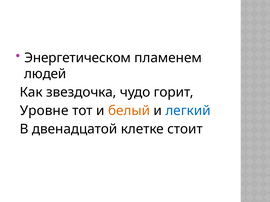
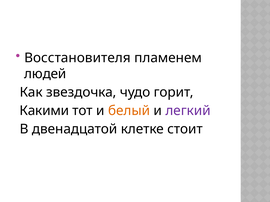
Энергетическом: Энергетическом -> Восстановителя (78, 58)
Уровне: Уровне -> Какими (44, 111)
легкий colour: blue -> purple (188, 111)
